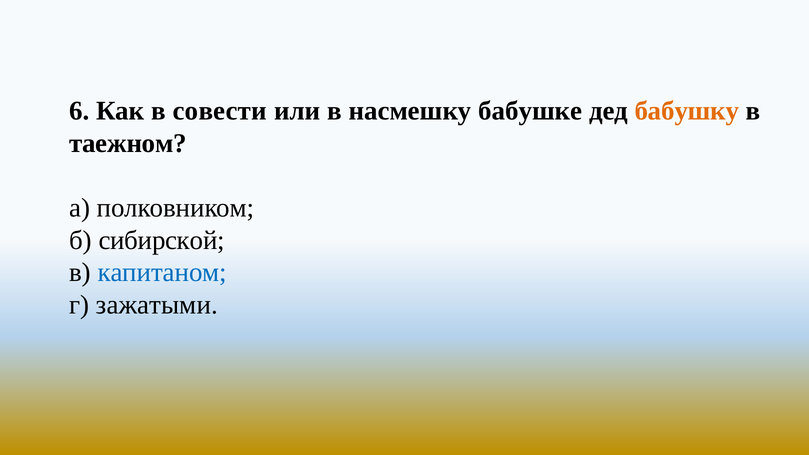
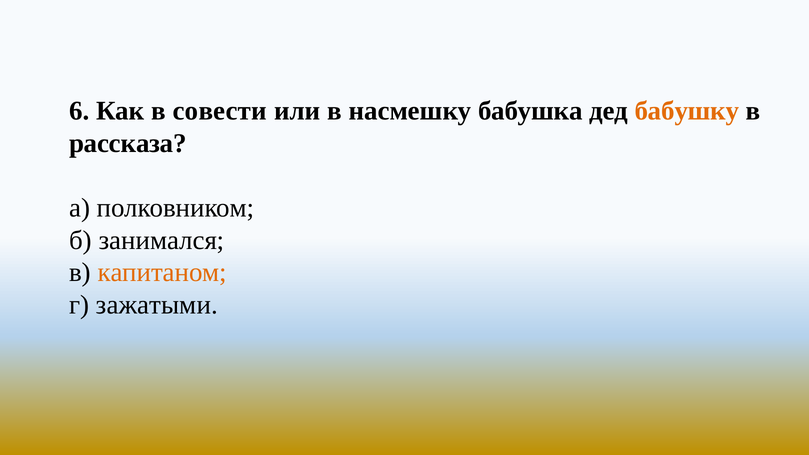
бабушке: бабушке -> бабушка (530, 111)
таежном: таежном -> рассказа (128, 143)
сибирской: сибирской -> занимался (162, 240)
капитаном colour: blue -> orange (162, 273)
